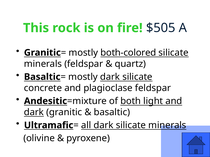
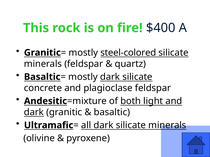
$505: $505 -> $400 (161, 28)
both-colored: both-colored -> steel-colored (128, 53)
